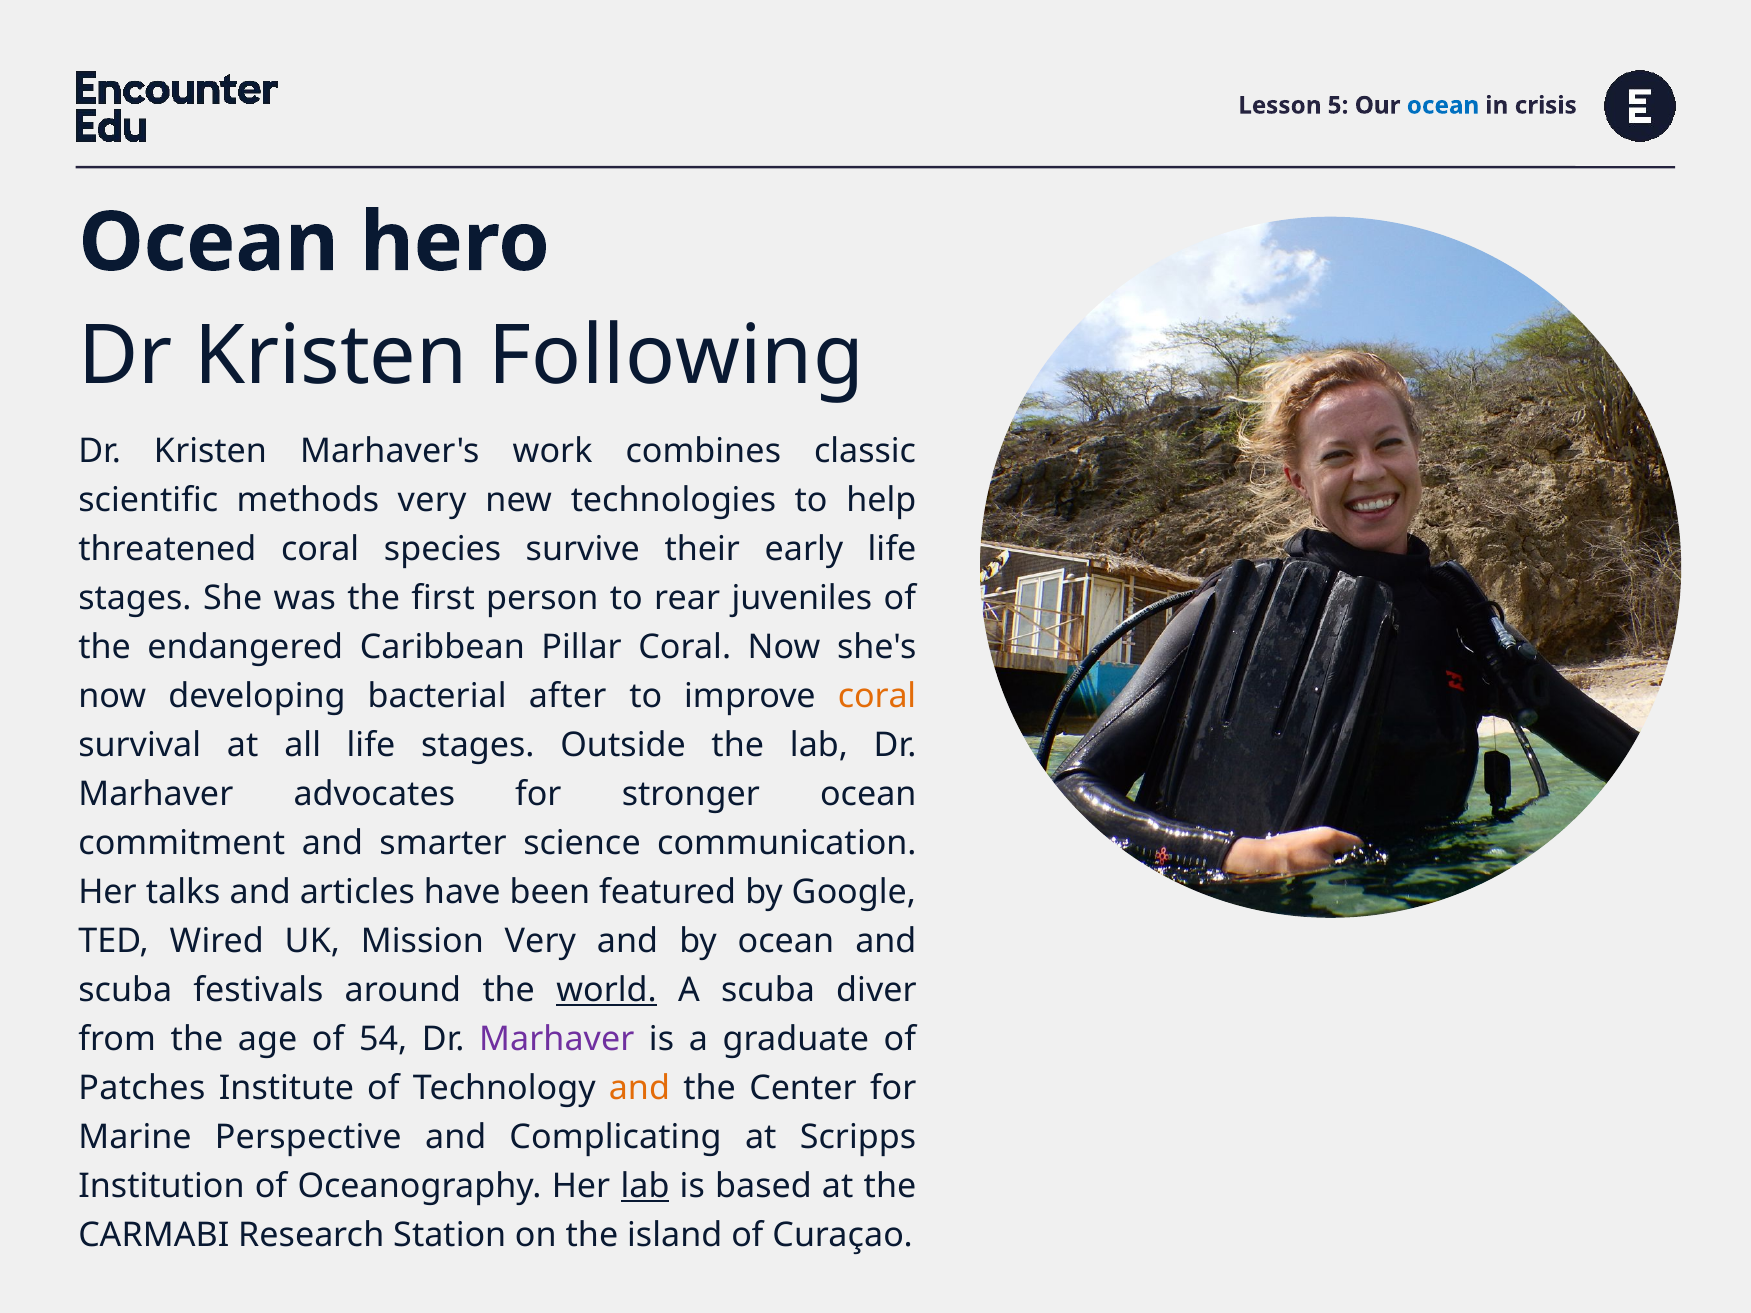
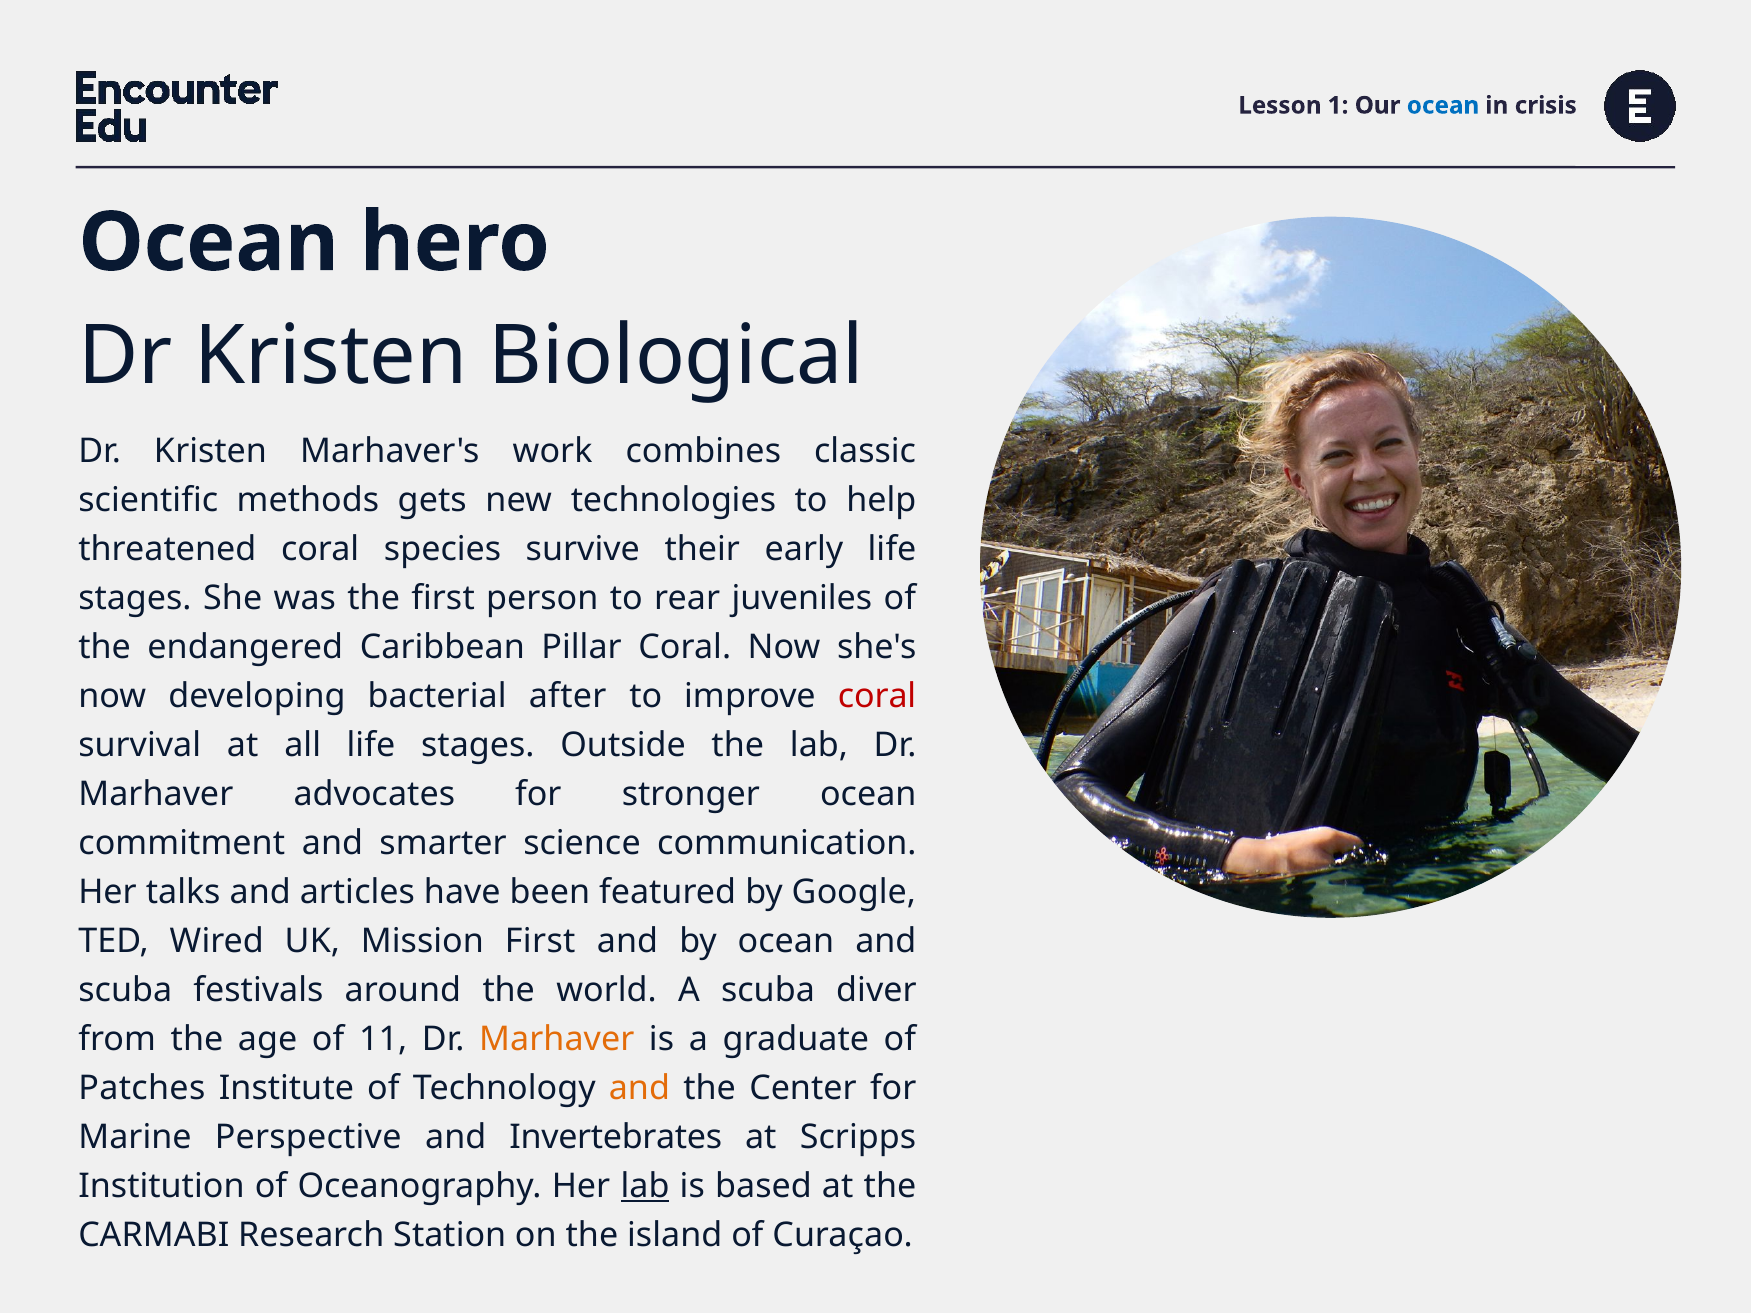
5: 5 -> 1 (1338, 106)
Following: Following -> Biological (677, 356)
methods very: very -> gets (432, 500)
coral colour: orange -> red (877, 696)
Mission Very: Very -> First (540, 941)
world underline: present -> none (607, 990)
54: 54 -> 11 (383, 1039)
Marhaver colour: purple -> orange (557, 1039)
Complicating: Complicating -> Invertebrates (616, 1137)
